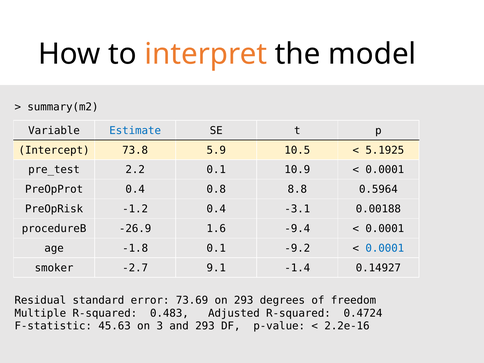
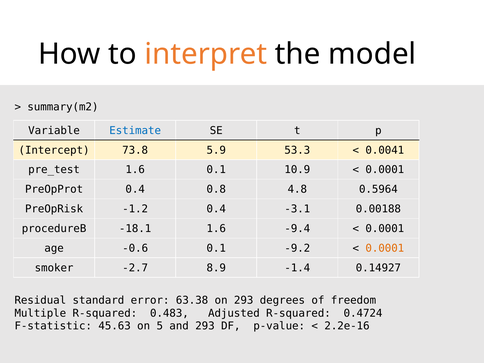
10.5: 10.5 -> 53.3 (297, 150)
5.1925: 5.1925 -> 0.0041 (385, 150)
2.2: 2.2 -> 1.6 (135, 170)
8.8: 8.8 -> 4.8 (297, 189)
-26.9: -26.9 -> -18.1 (135, 229)
-1.8: -1.8 -> -0.6 (135, 248)
0.0001 colour: blue -> orange (385, 248)
9.1: 9.1 -> 8.9 (216, 268)
73.69: 73.69 -> 63.38 (192, 300)
3: 3 -> 5 (160, 326)
